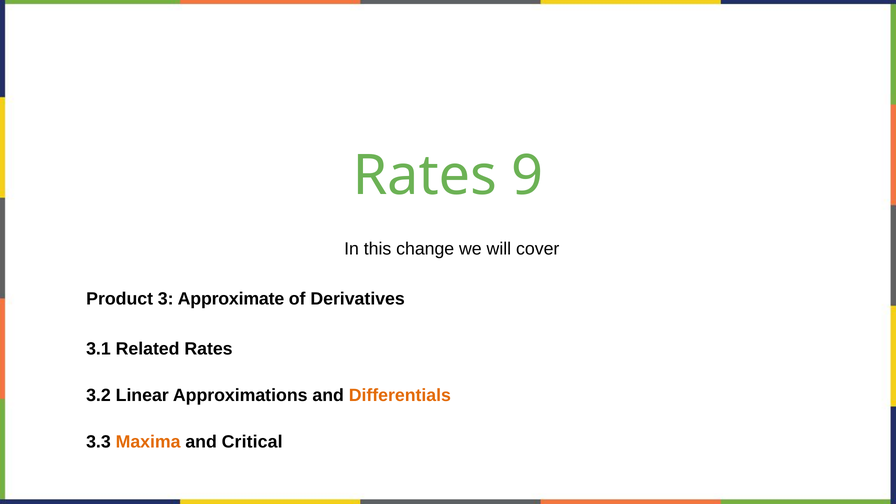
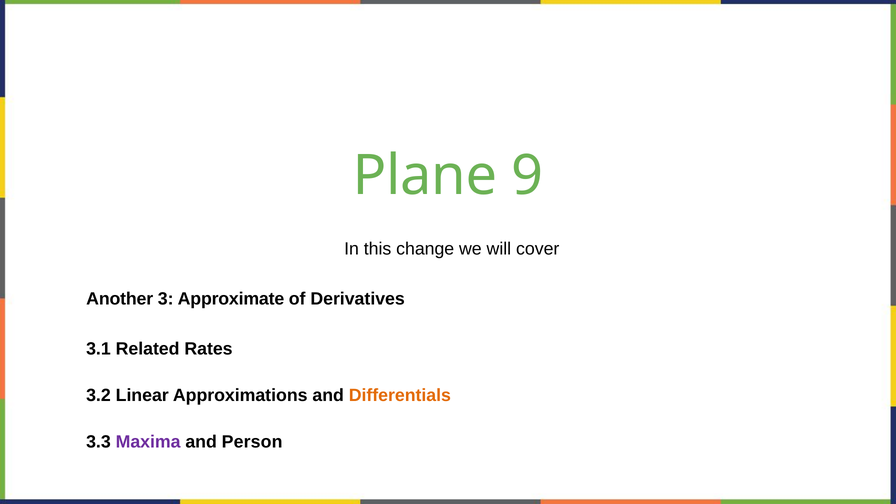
Rates: Rates -> Plane (425, 176)
Product: Product -> Another (120, 299)
Maxima colour: orange -> purple (148, 442)
Critical: Critical -> Person (252, 442)
